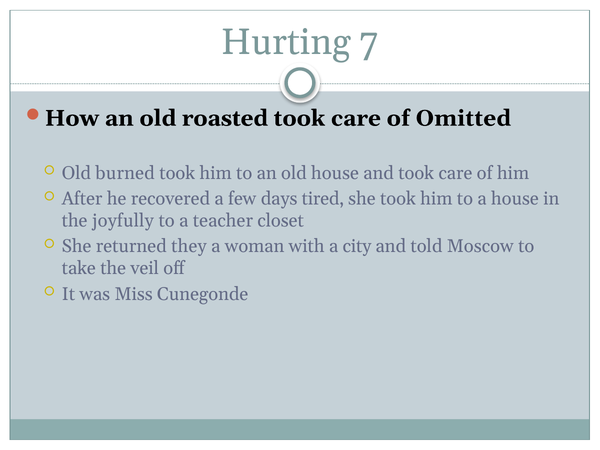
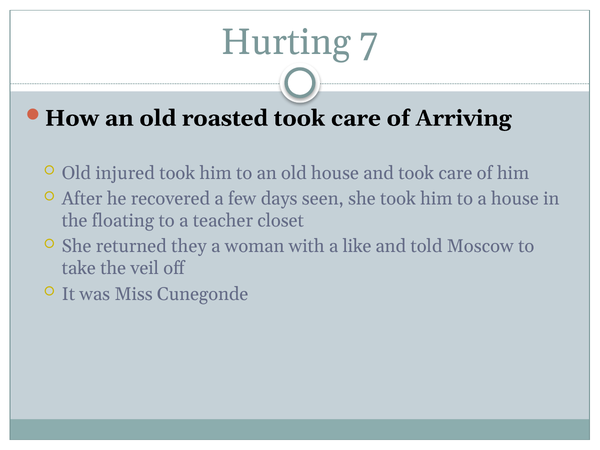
Omitted: Omitted -> Arriving (464, 118)
burned: burned -> injured (125, 173)
tired: tired -> seen (323, 199)
joyfully: joyfully -> floating (123, 221)
city: city -> like (357, 246)
